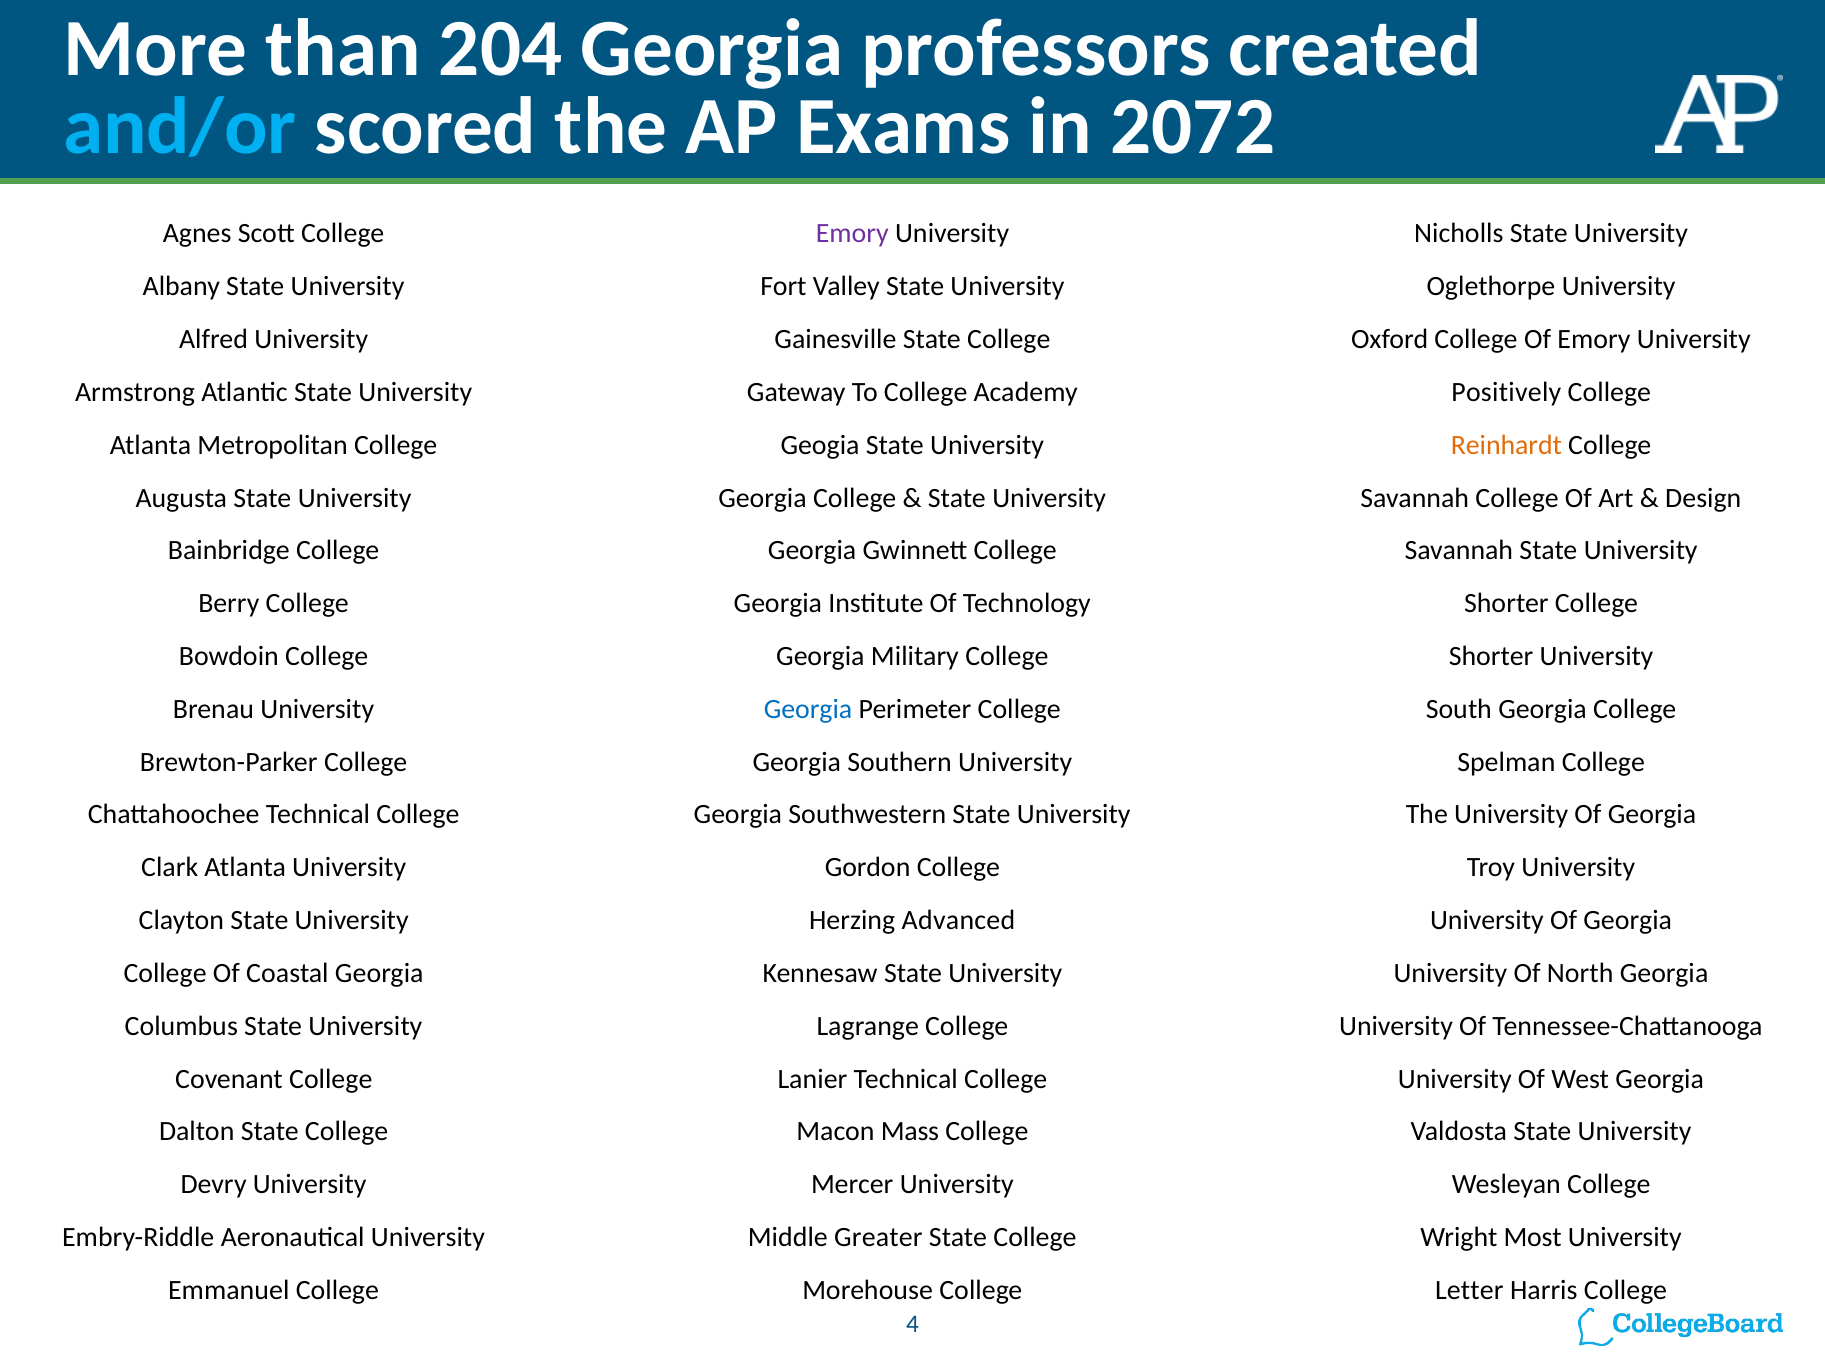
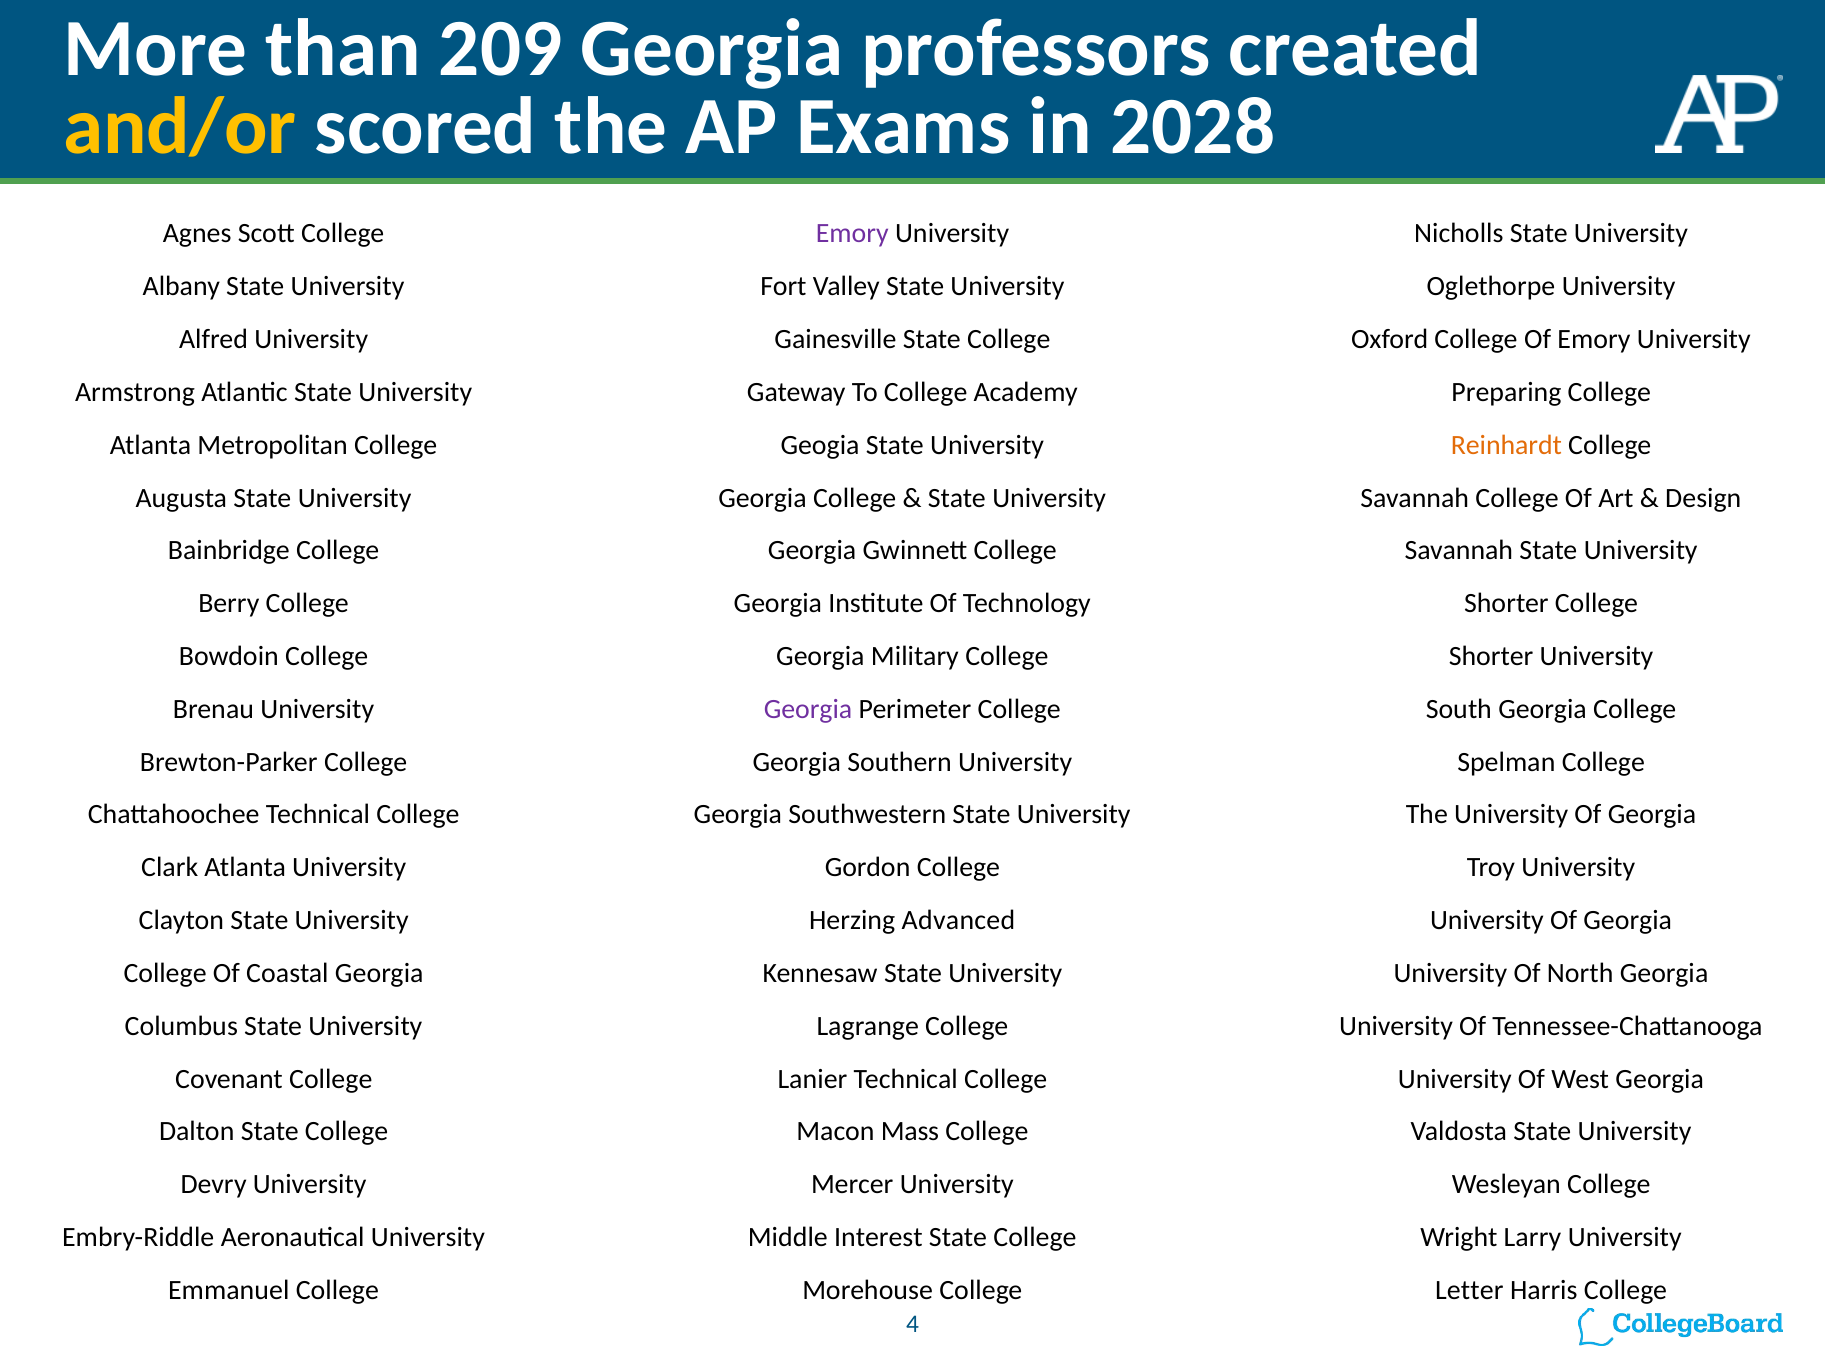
204: 204 -> 209 (501, 49)
and/or colour: light blue -> yellow (180, 127)
2072: 2072 -> 2028 (1193, 127)
Positively: Positively -> Preparing (1506, 392)
Georgia colour: blue -> purple (808, 709)
Greater: Greater -> Interest (878, 1237)
Most: Most -> Larry (1532, 1237)
